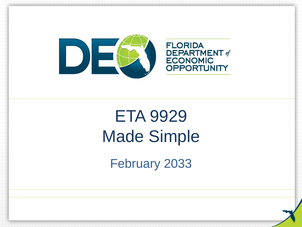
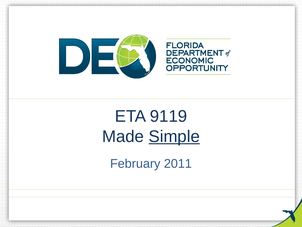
9929: 9929 -> 9119 (169, 116)
Simple underline: none -> present (174, 136)
2033: 2033 -> 2011 (178, 163)
